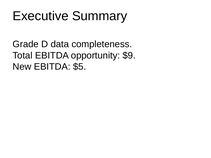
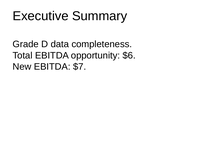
$9: $9 -> $6 (129, 56)
$5: $5 -> $7 (80, 67)
